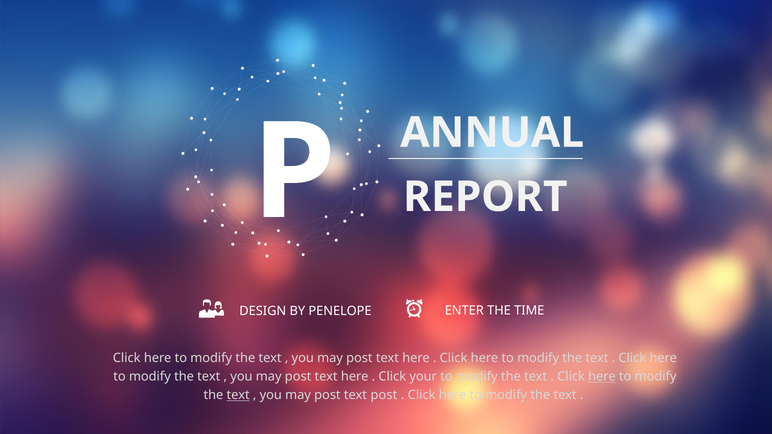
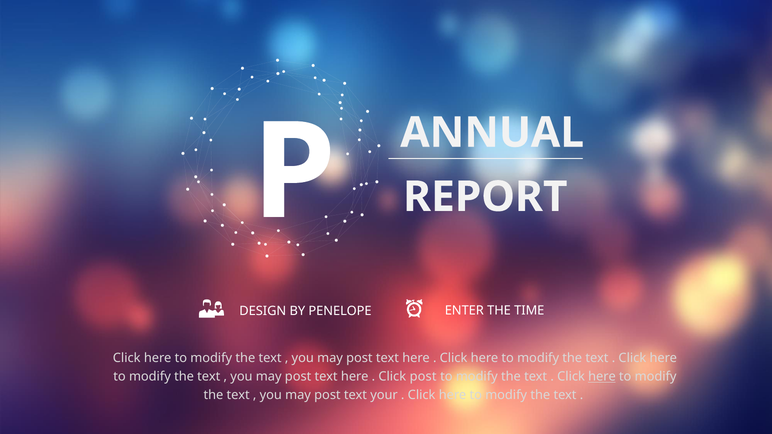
Click your: your -> post (423, 377)
text underline: present -> none (238, 395)
text post: post -> your (384, 395)
